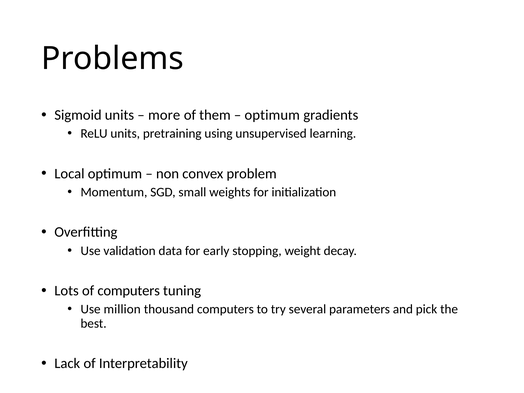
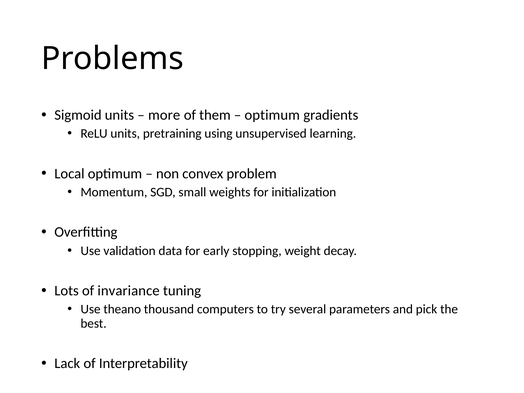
of computers: computers -> invariance (129, 291)
million: million -> theano (122, 309)
